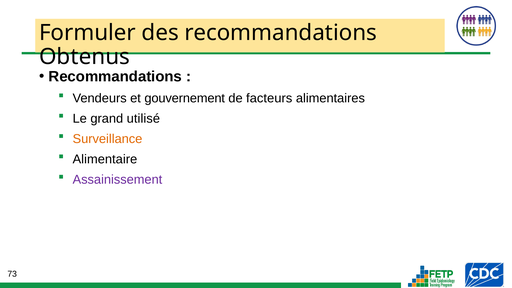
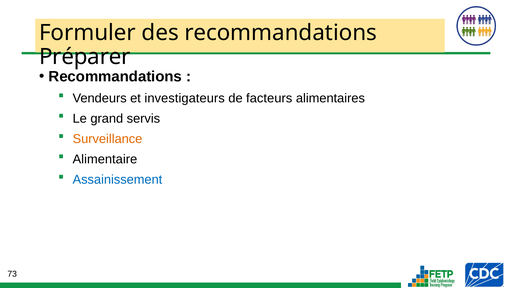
Obtenus: Obtenus -> Préparer (85, 57)
gouvernement: gouvernement -> investigateurs (185, 98)
utilisé: utilisé -> servis (143, 118)
Assainissement colour: purple -> blue (117, 179)
